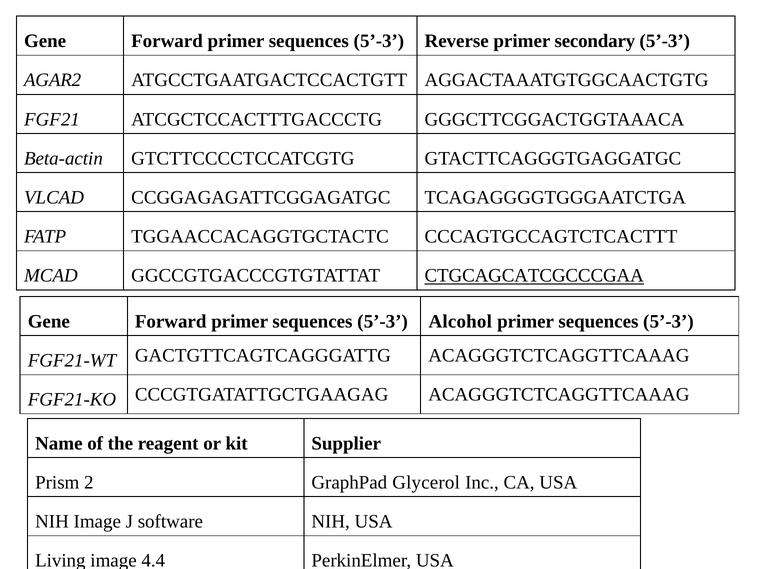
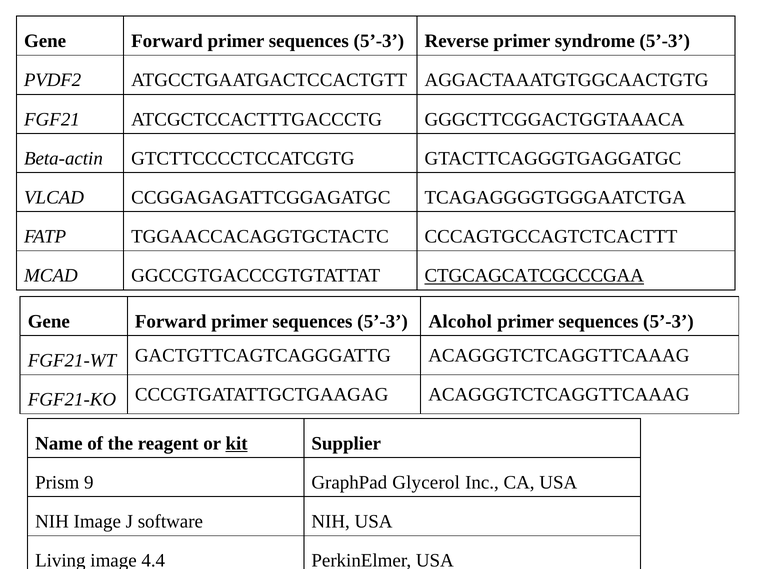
secondary: secondary -> syndrome (595, 41)
AGAR2: AGAR2 -> PVDF2 (53, 80)
kit underline: none -> present (237, 444)
2: 2 -> 9 (89, 483)
